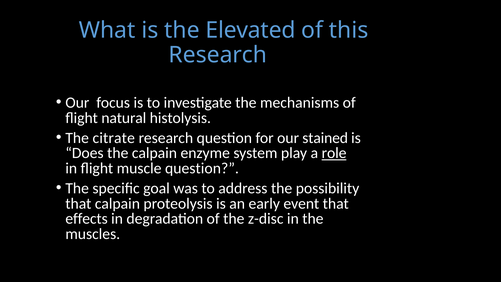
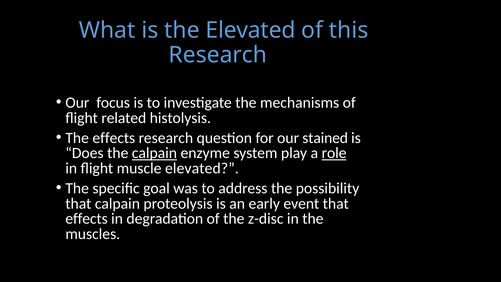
natural: natural -> related (124, 118)
The citrate: citrate -> effects (114, 138)
calpain underline: none -> present (154, 153)
muscle question: question -> elevated (202, 168)
